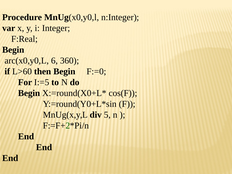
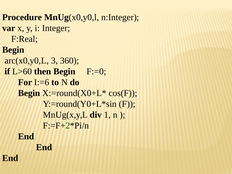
6: 6 -> 3 (54, 61)
I:=5: I:=5 -> I:=6 (42, 82)
5: 5 -> 1 (107, 115)
